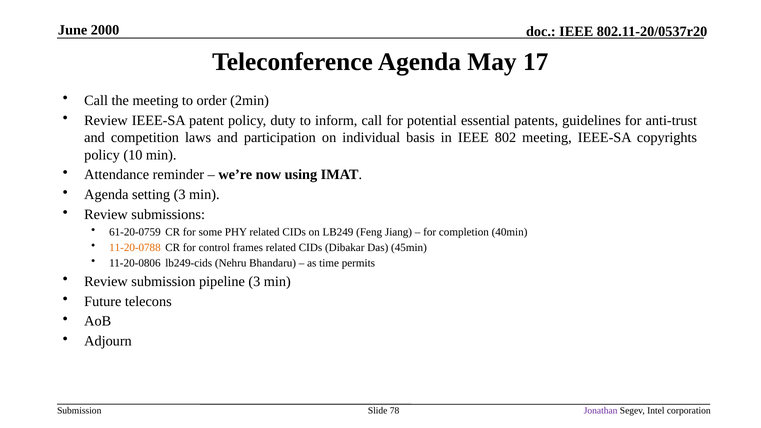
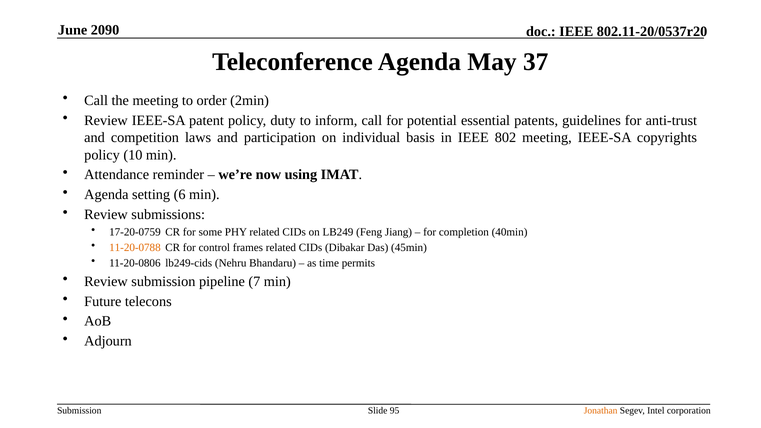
2000: 2000 -> 2090 (105, 30)
17: 17 -> 37 (536, 62)
setting 3: 3 -> 6 (180, 195)
61-20-0759: 61-20-0759 -> 17-20-0759 (135, 232)
pipeline 3: 3 -> 7 (254, 281)
78: 78 -> 95 (395, 411)
Jonathan colour: purple -> orange (601, 411)
